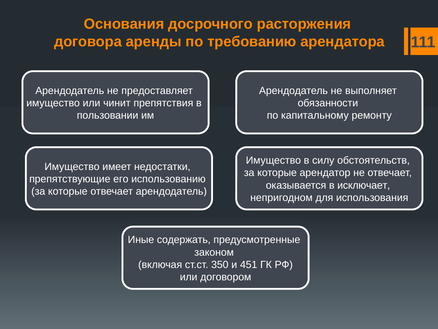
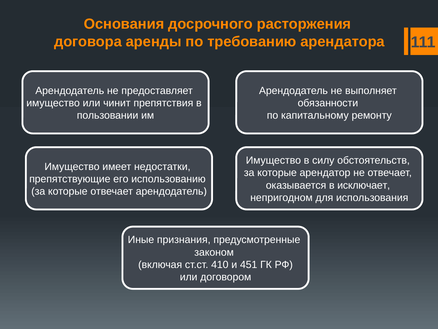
содержать: содержать -> признания (184, 239)
350: 350 -> 410 (220, 264)
